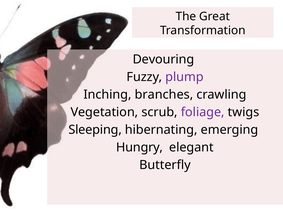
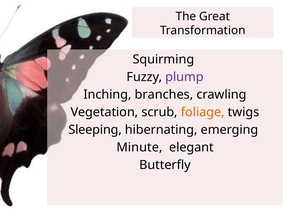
Devouring: Devouring -> Squirming (163, 59)
foliage colour: purple -> orange (203, 112)
Hungry: Hungry -> Minute (139, 147)
